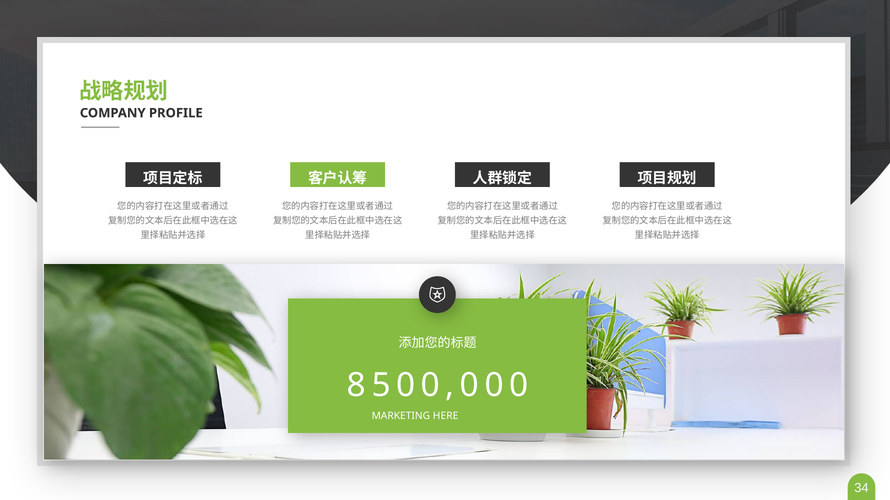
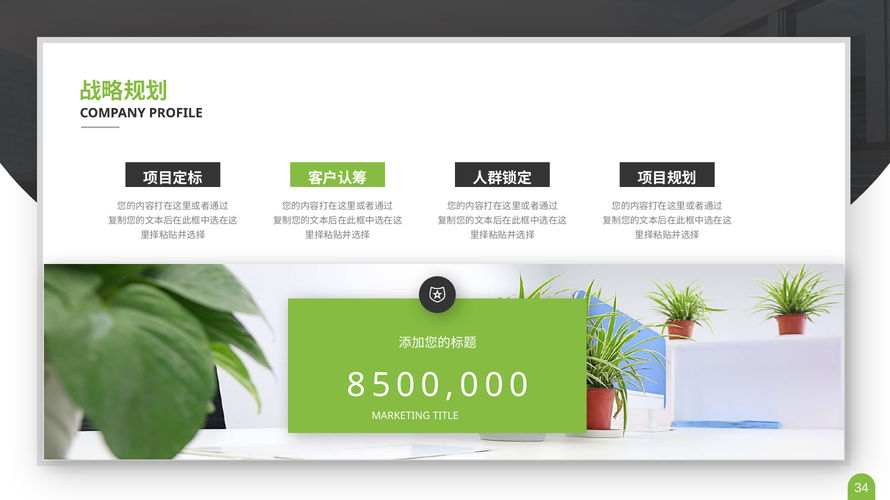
HERE: HERE -> TITLE (446, 416)
